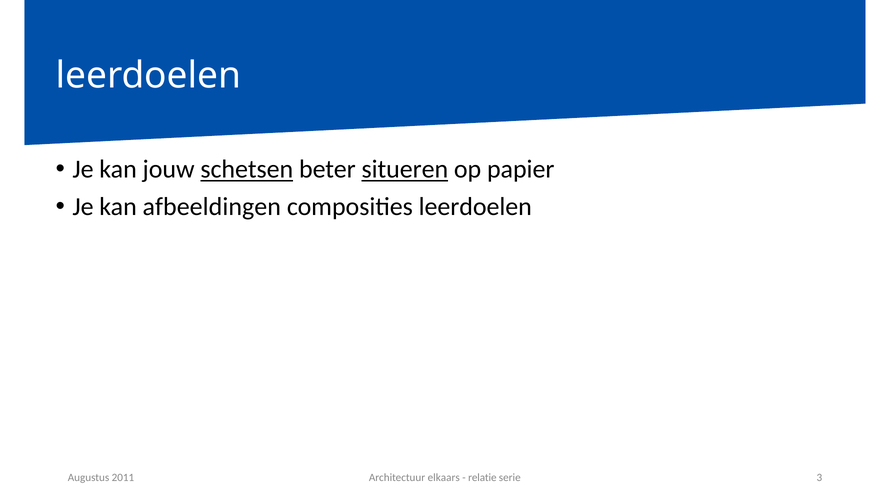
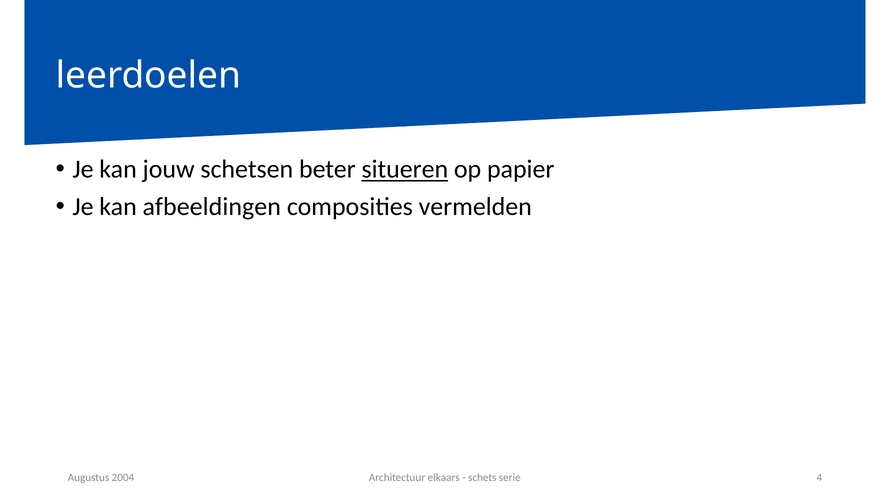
schetsen underline: present -> none (247, 170)
composities leerdoelen: leerdoelen -> vermelden (475, 207)
relatie: relatie -> schets (482, 478)
3: 3 -> 4 (819, 478)
2011: 2011 -> 2004 (123, 478)
